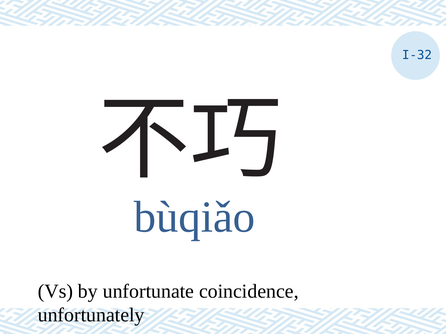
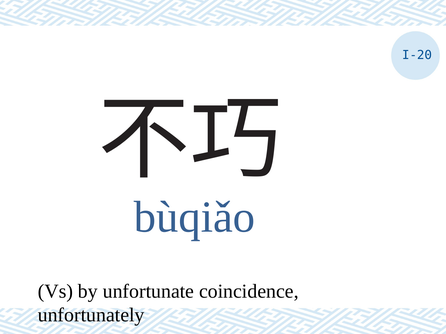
I-32: I-32 -> I-20 (417, 55)
